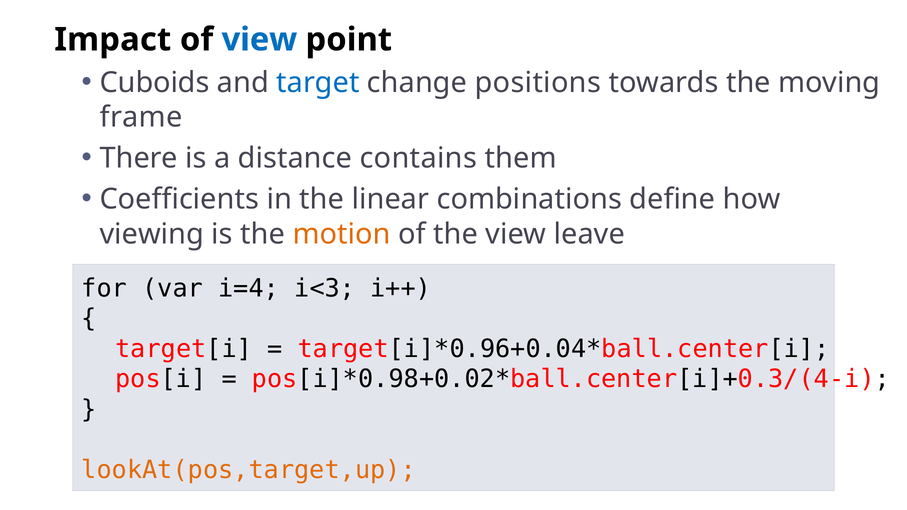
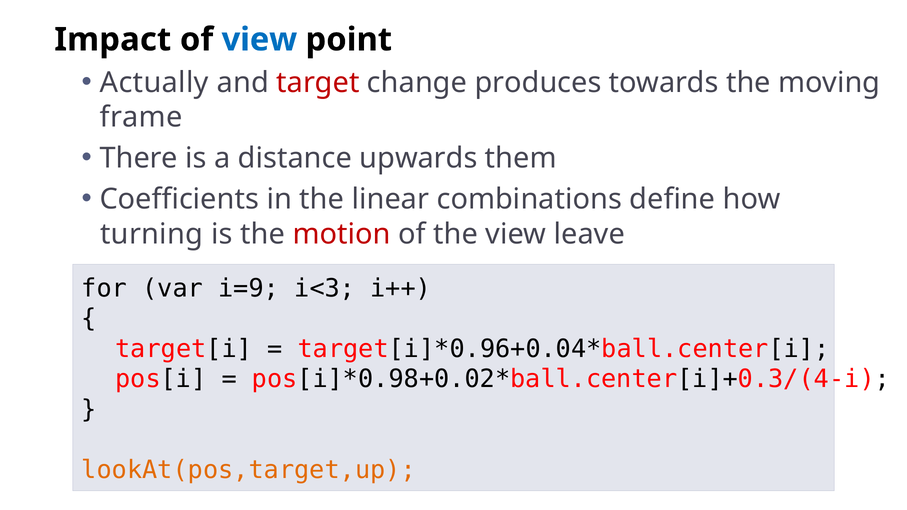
Cuboids: Cuboids -> Actually (154, 83)
target colour: blue -> red (318, 83)
positions: positions -> produces (538, 83)
contains: contains -> upwards (418, 158)
viewing: viewing -> turning (152, 234)
motion colour: orange -> red (342, 234)
i=4: i=4 -> i=9 (249, 289)
